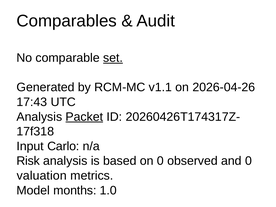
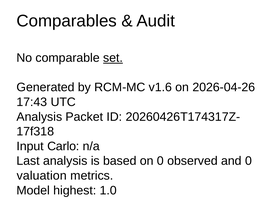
v1.1: v1.1 -> v1.6 (160, 87)
Packet underline: present -> none (84, 117)
Risk: Risk -> Last (28, 161)
months: months -> highest (75, 190)
